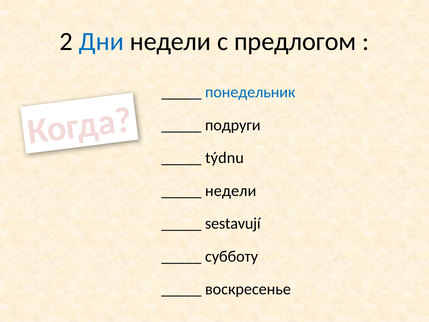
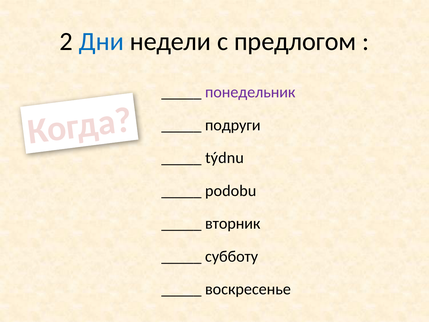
понедельник colour: blue -> purple (250, 92)
недели: недели -> podobu (231, 191)
sestavují: sestavují -> вторник (233, 223)
